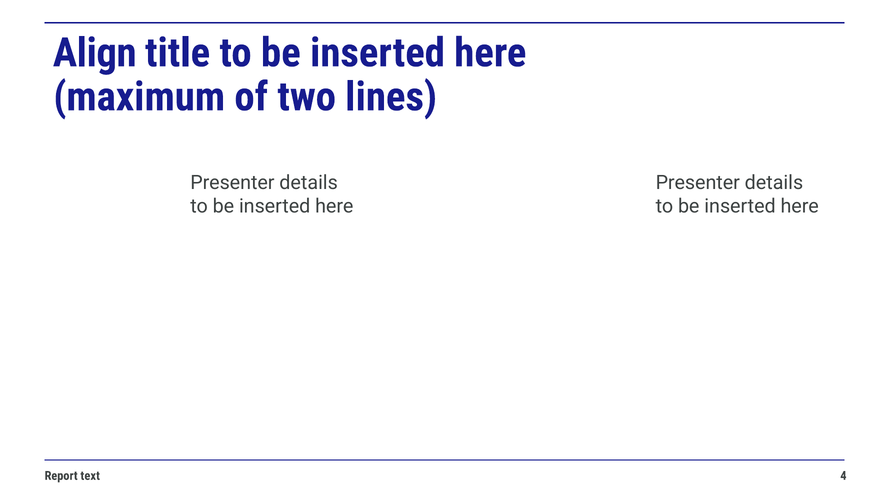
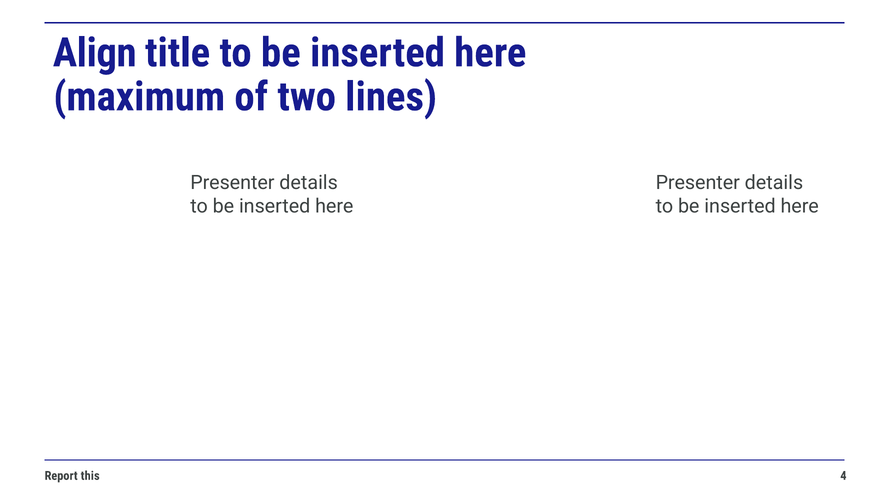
text: text -> this (90, 476)
